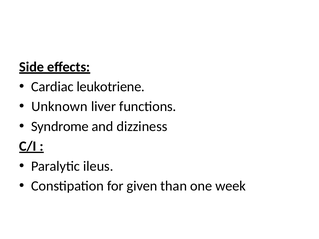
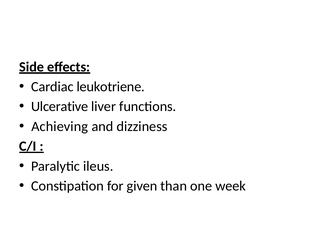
Unknown: Unknown -> Ulcerative (60, 107)
Syndrome: Syndrome -> Achieving (60, 127)
